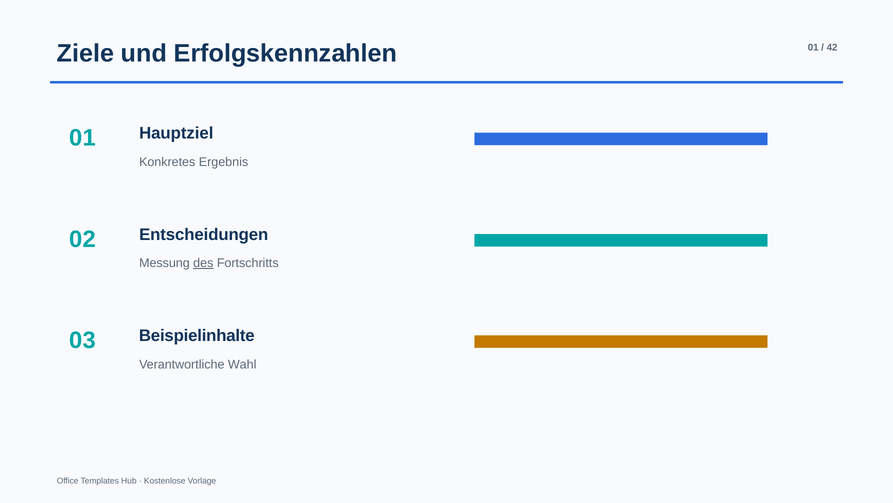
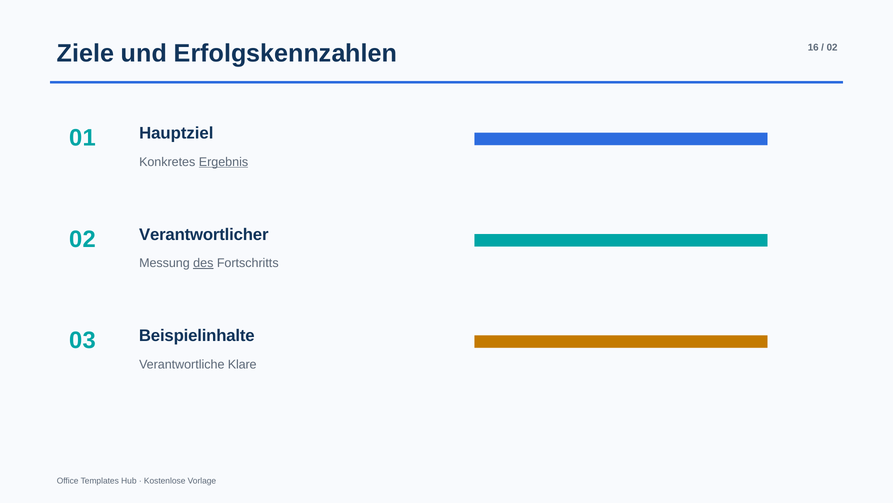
Erfolgskennzahlen 01: 01 -> 16 (813, 48)
42: 42 -> 02 (832, 48)
Ergebnis underline: none -> present (223, 162)
Entscheidungen: Entscheidungen -> Verantwortlicher (204, 234)
Wahl: Wahl -> Klare (242, 364)
